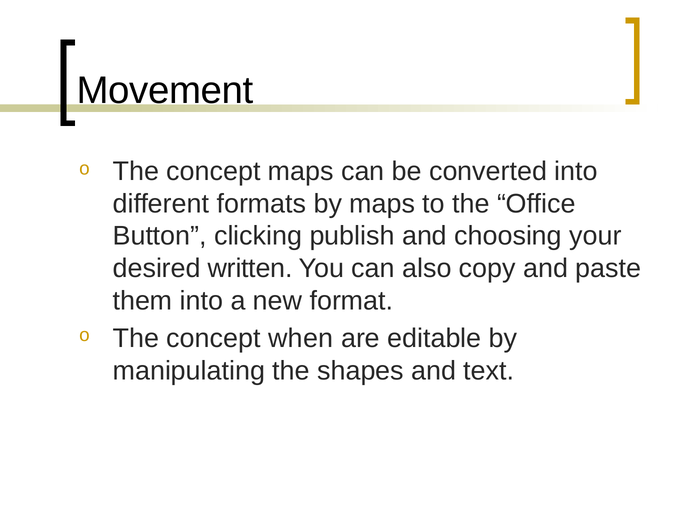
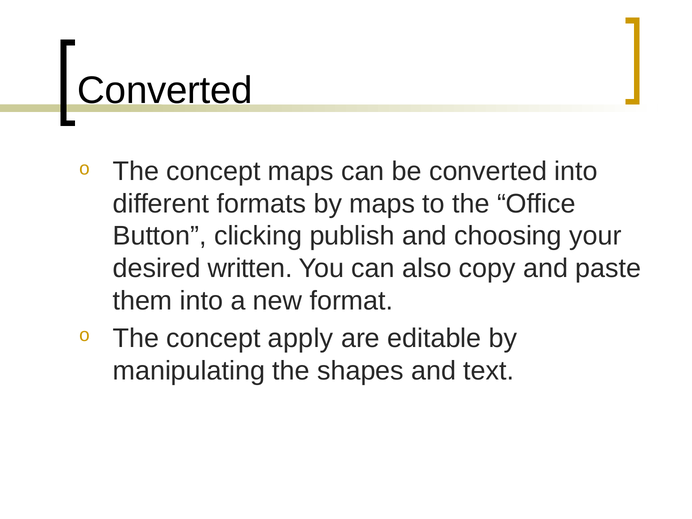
Movement: Movement -> Converted (165, 90)
when: when -> apply (301, 338)
